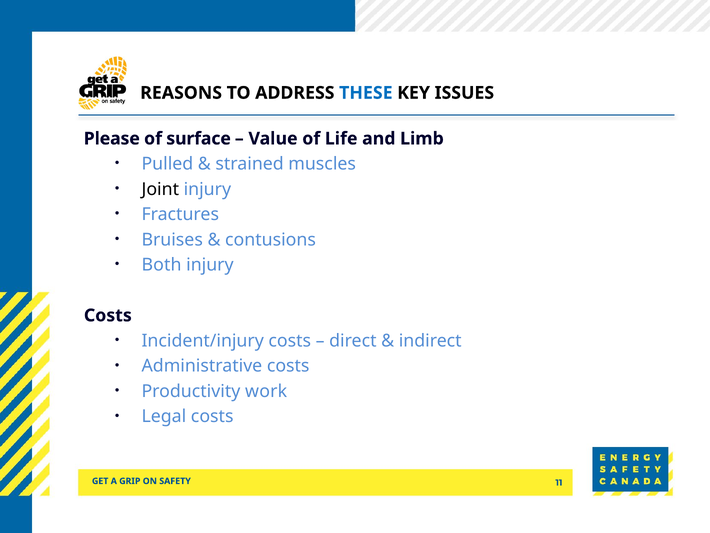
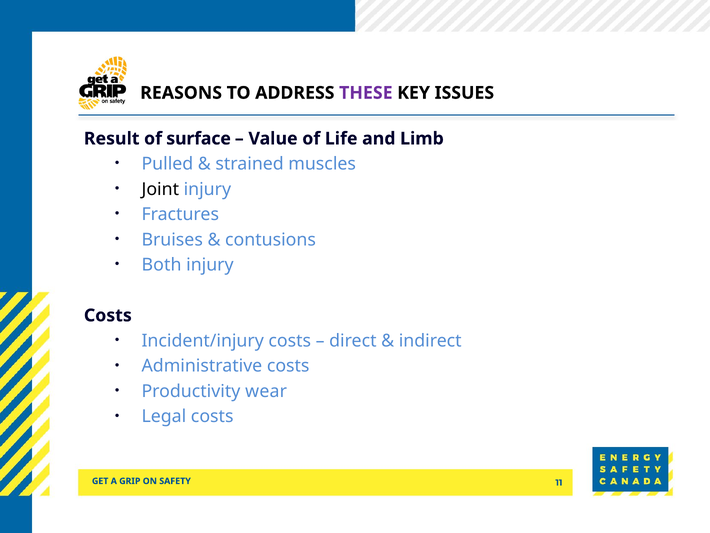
THESE colour: blue -> purple (366, 93)
Please: Please -> Result (112, 138)
work: work -> wear (266, 391)
